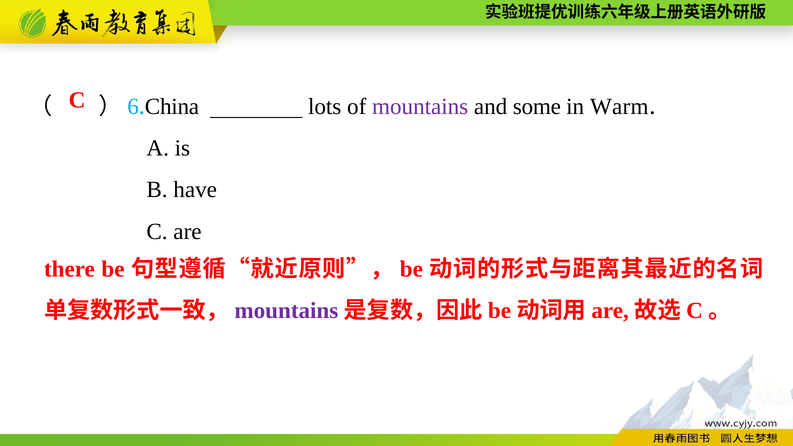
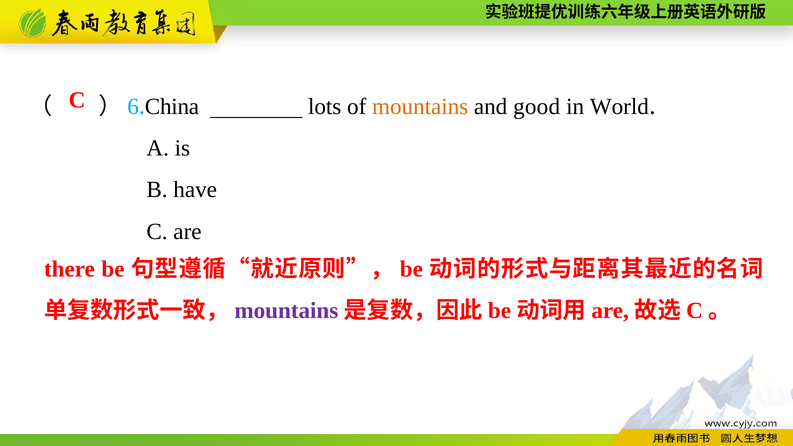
mountains colour: purple -> orange (420, 107)
some: some -> good (537, 107)
Warm: Warm -> World (619, 107)
